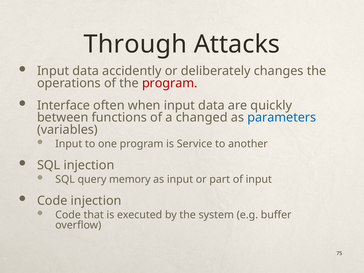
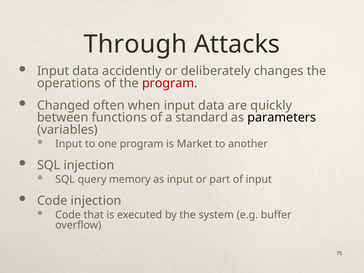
Interface: Interface -> Changed (63, 105)
changed: changed -> standard (202, 118)
parameters colour: blue -> black (282, 118)
Service: Service -> Market (195, 144)
